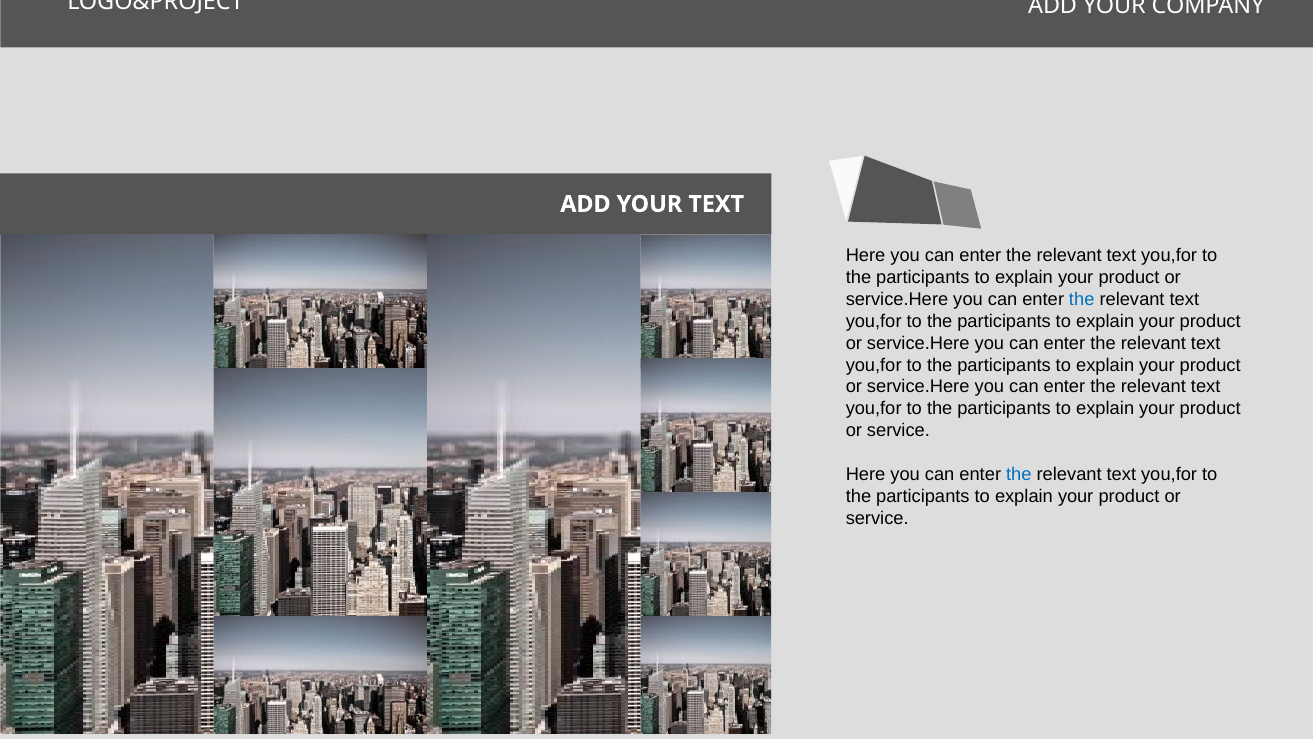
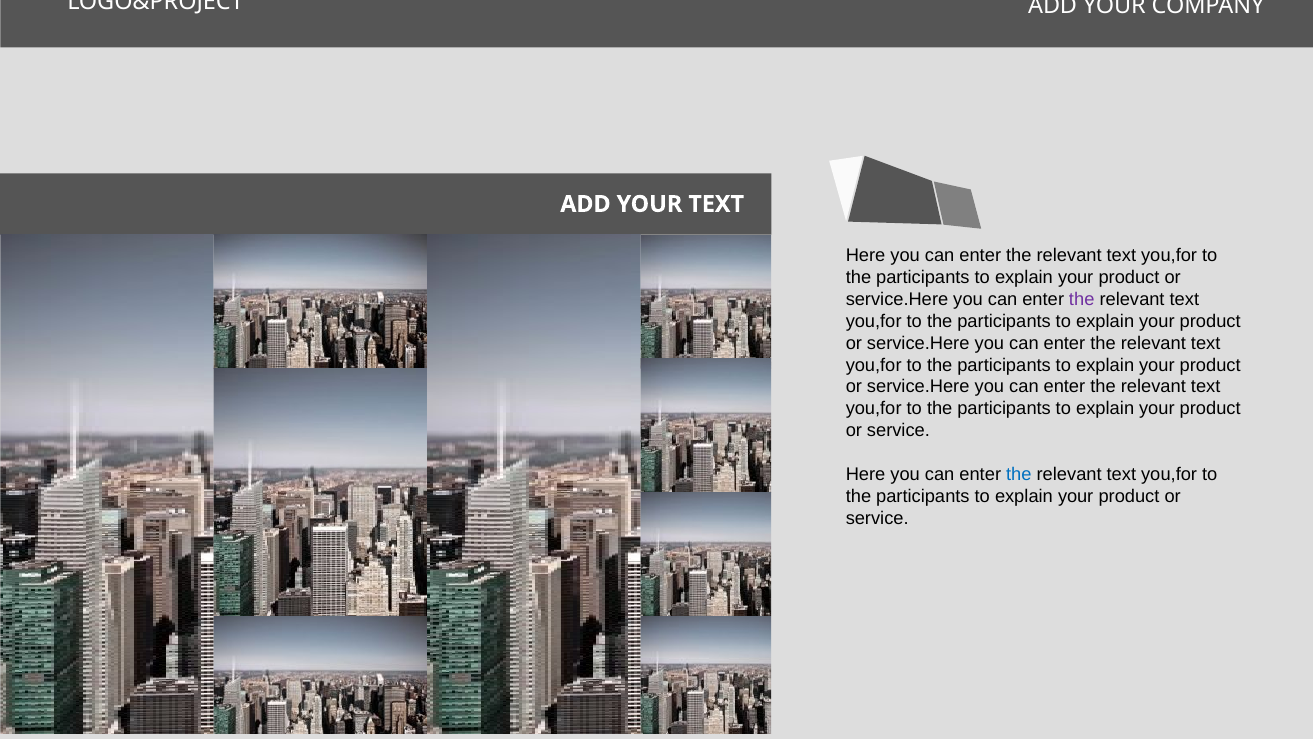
the colour: blue -> purple (1082, 299)
